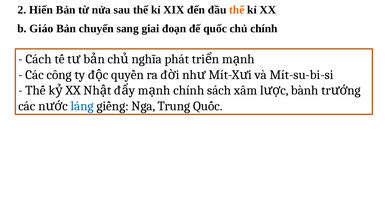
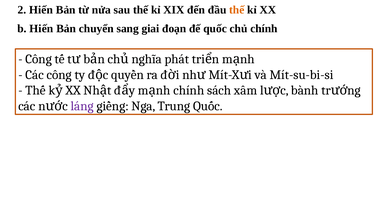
b Giáo: Giáo -> Hiến (41, 29)
Cách: Cách -> Công (39, 59)
láng colour: blue -> purple (82, 106)
